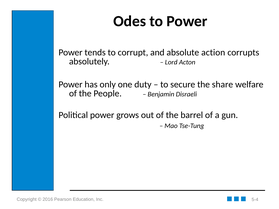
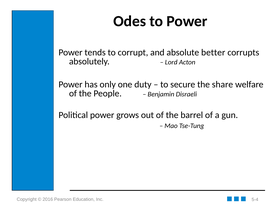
action: action -> better (213, 53)
